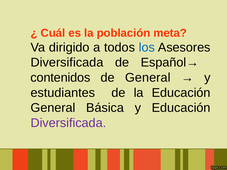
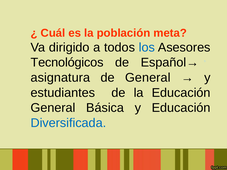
Diversificada: Diversificada -> Tecnológicos (67, 63)
contenidos: contenidos -> asignatura (60, 78)
Diversificada colour: purple -> blue (68, 123)
